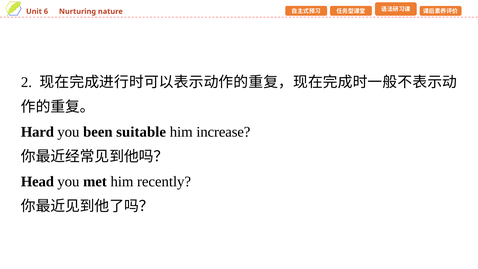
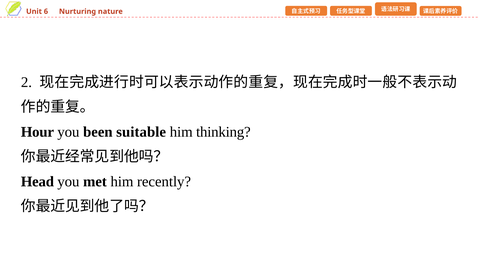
Hard: Hard -> Hour (37, 132)
increase: increase -> thinking (223, 132)
